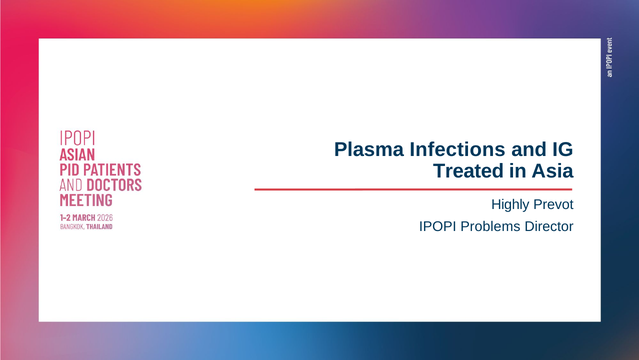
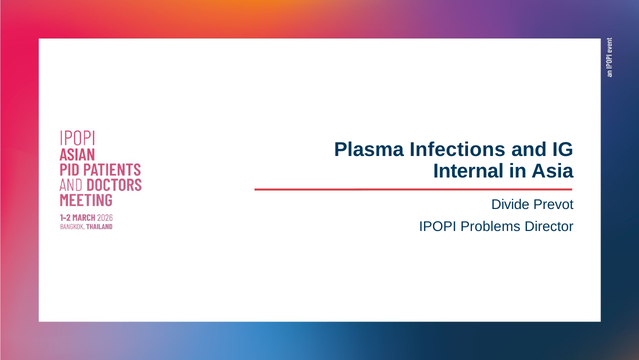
Treated: Treated -> Internal (469, 171)
Highly: Highly -> Divide (510, 205)
